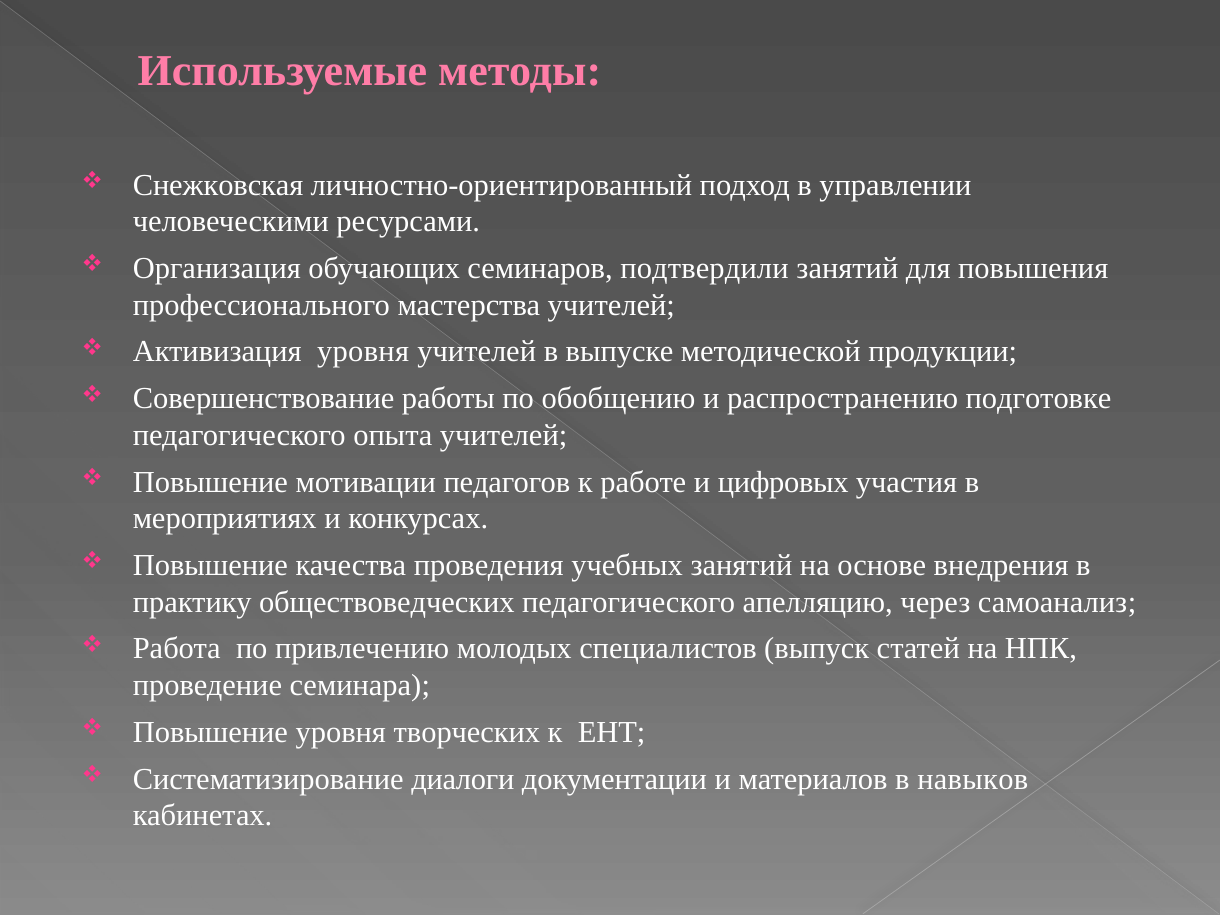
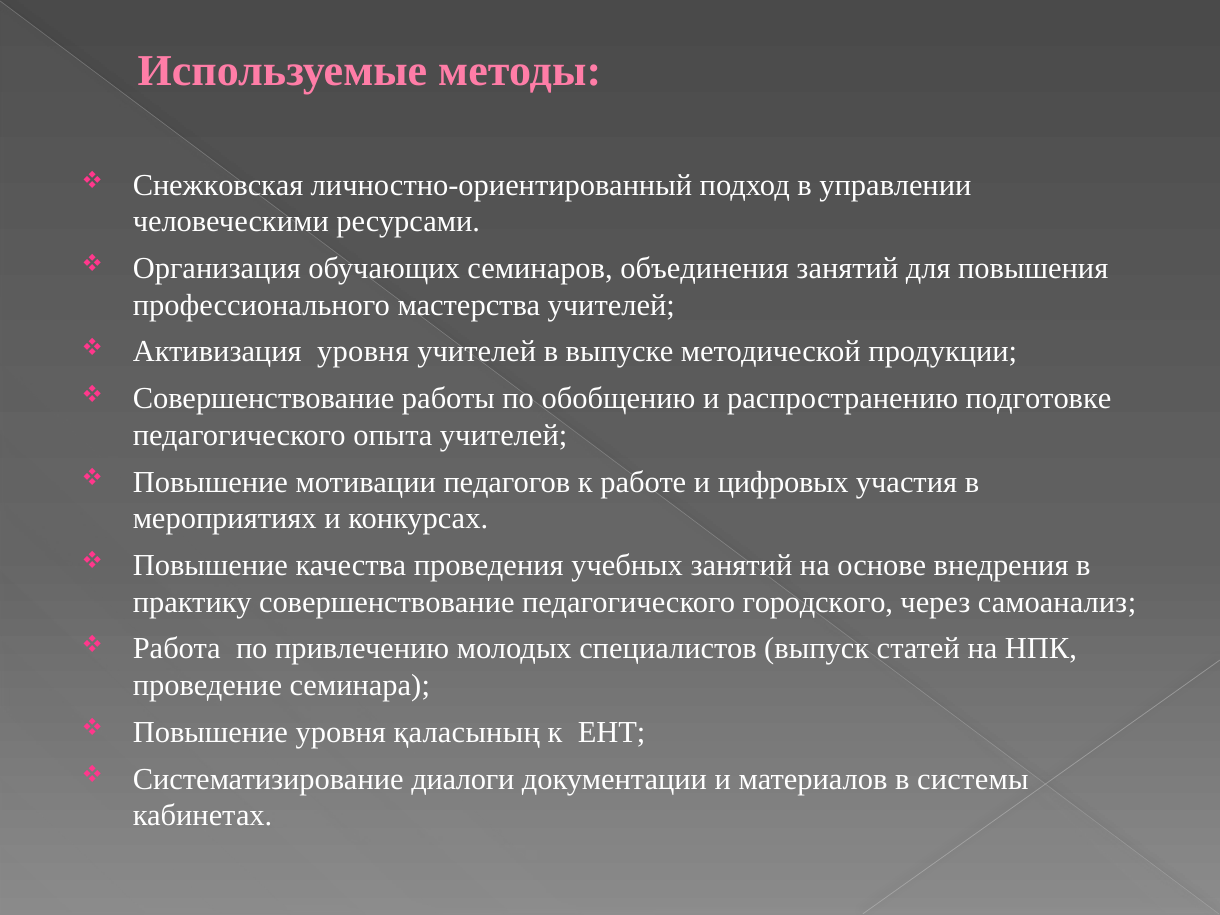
подтвердили: подтвердили -> объединения (705, 268)
практику обществоведческих: обществоведческих -> совершенствование (387, 602)
апелляцию: апелляцию -> городского (818, 602)
творческих: творческих -> қаласының (467, 732)
навыков: навыков -> системы (973, 779)
